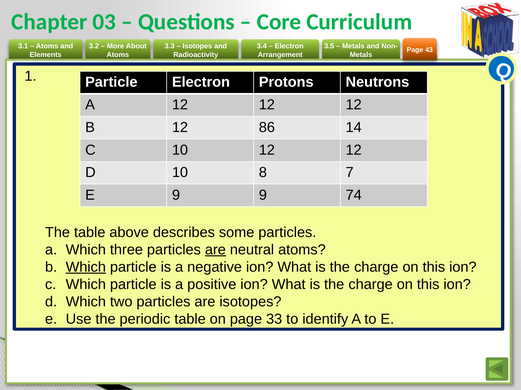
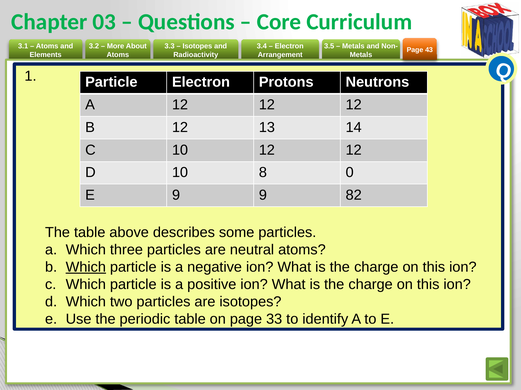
86: 86 -> 13 (267, 128)
7: 7 -> 0 (350, 173)
74: 74 -> 82 (354, 195)
are underline: present -> none (215, 250)
